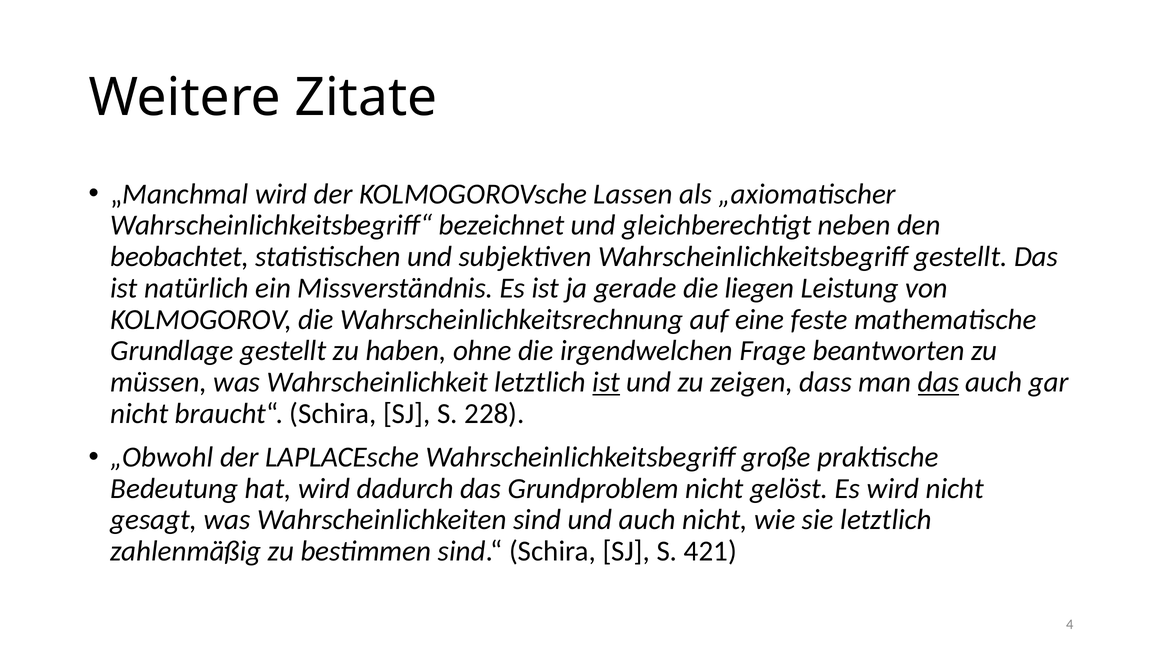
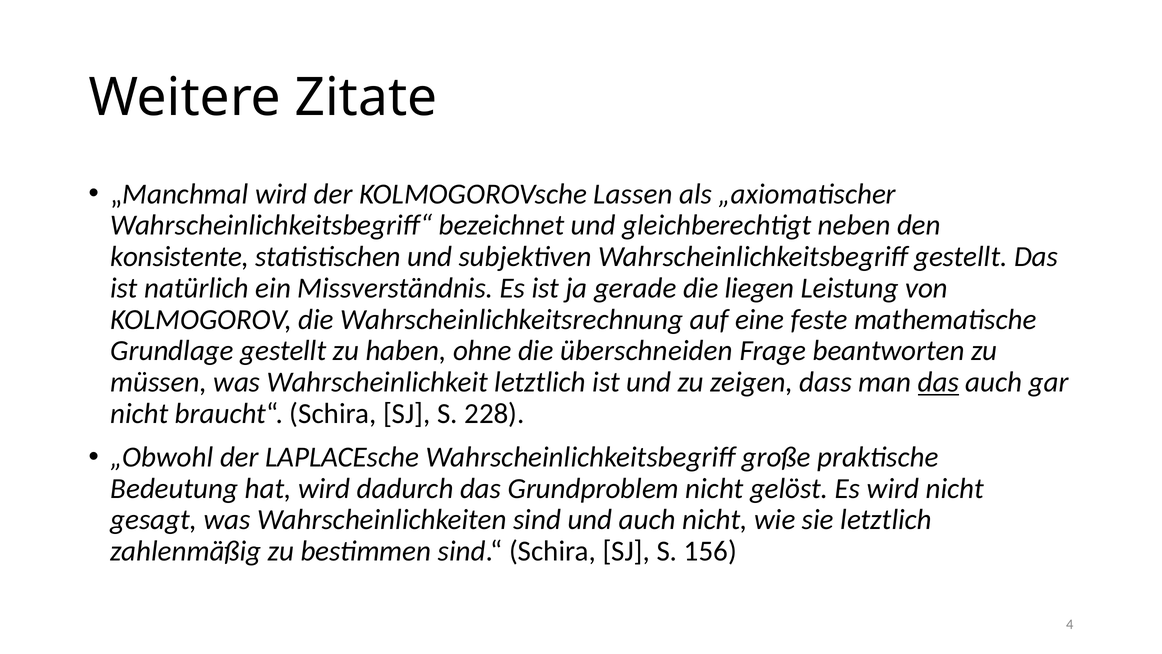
beobachtet: beobachtet -> konsistente (180, 257)
irgendwelchen: irgendwelchen -> überschneiden (646, 351)
ist underline: present -> none (606, 382)
421: 421 -> 156 (710, 551)
